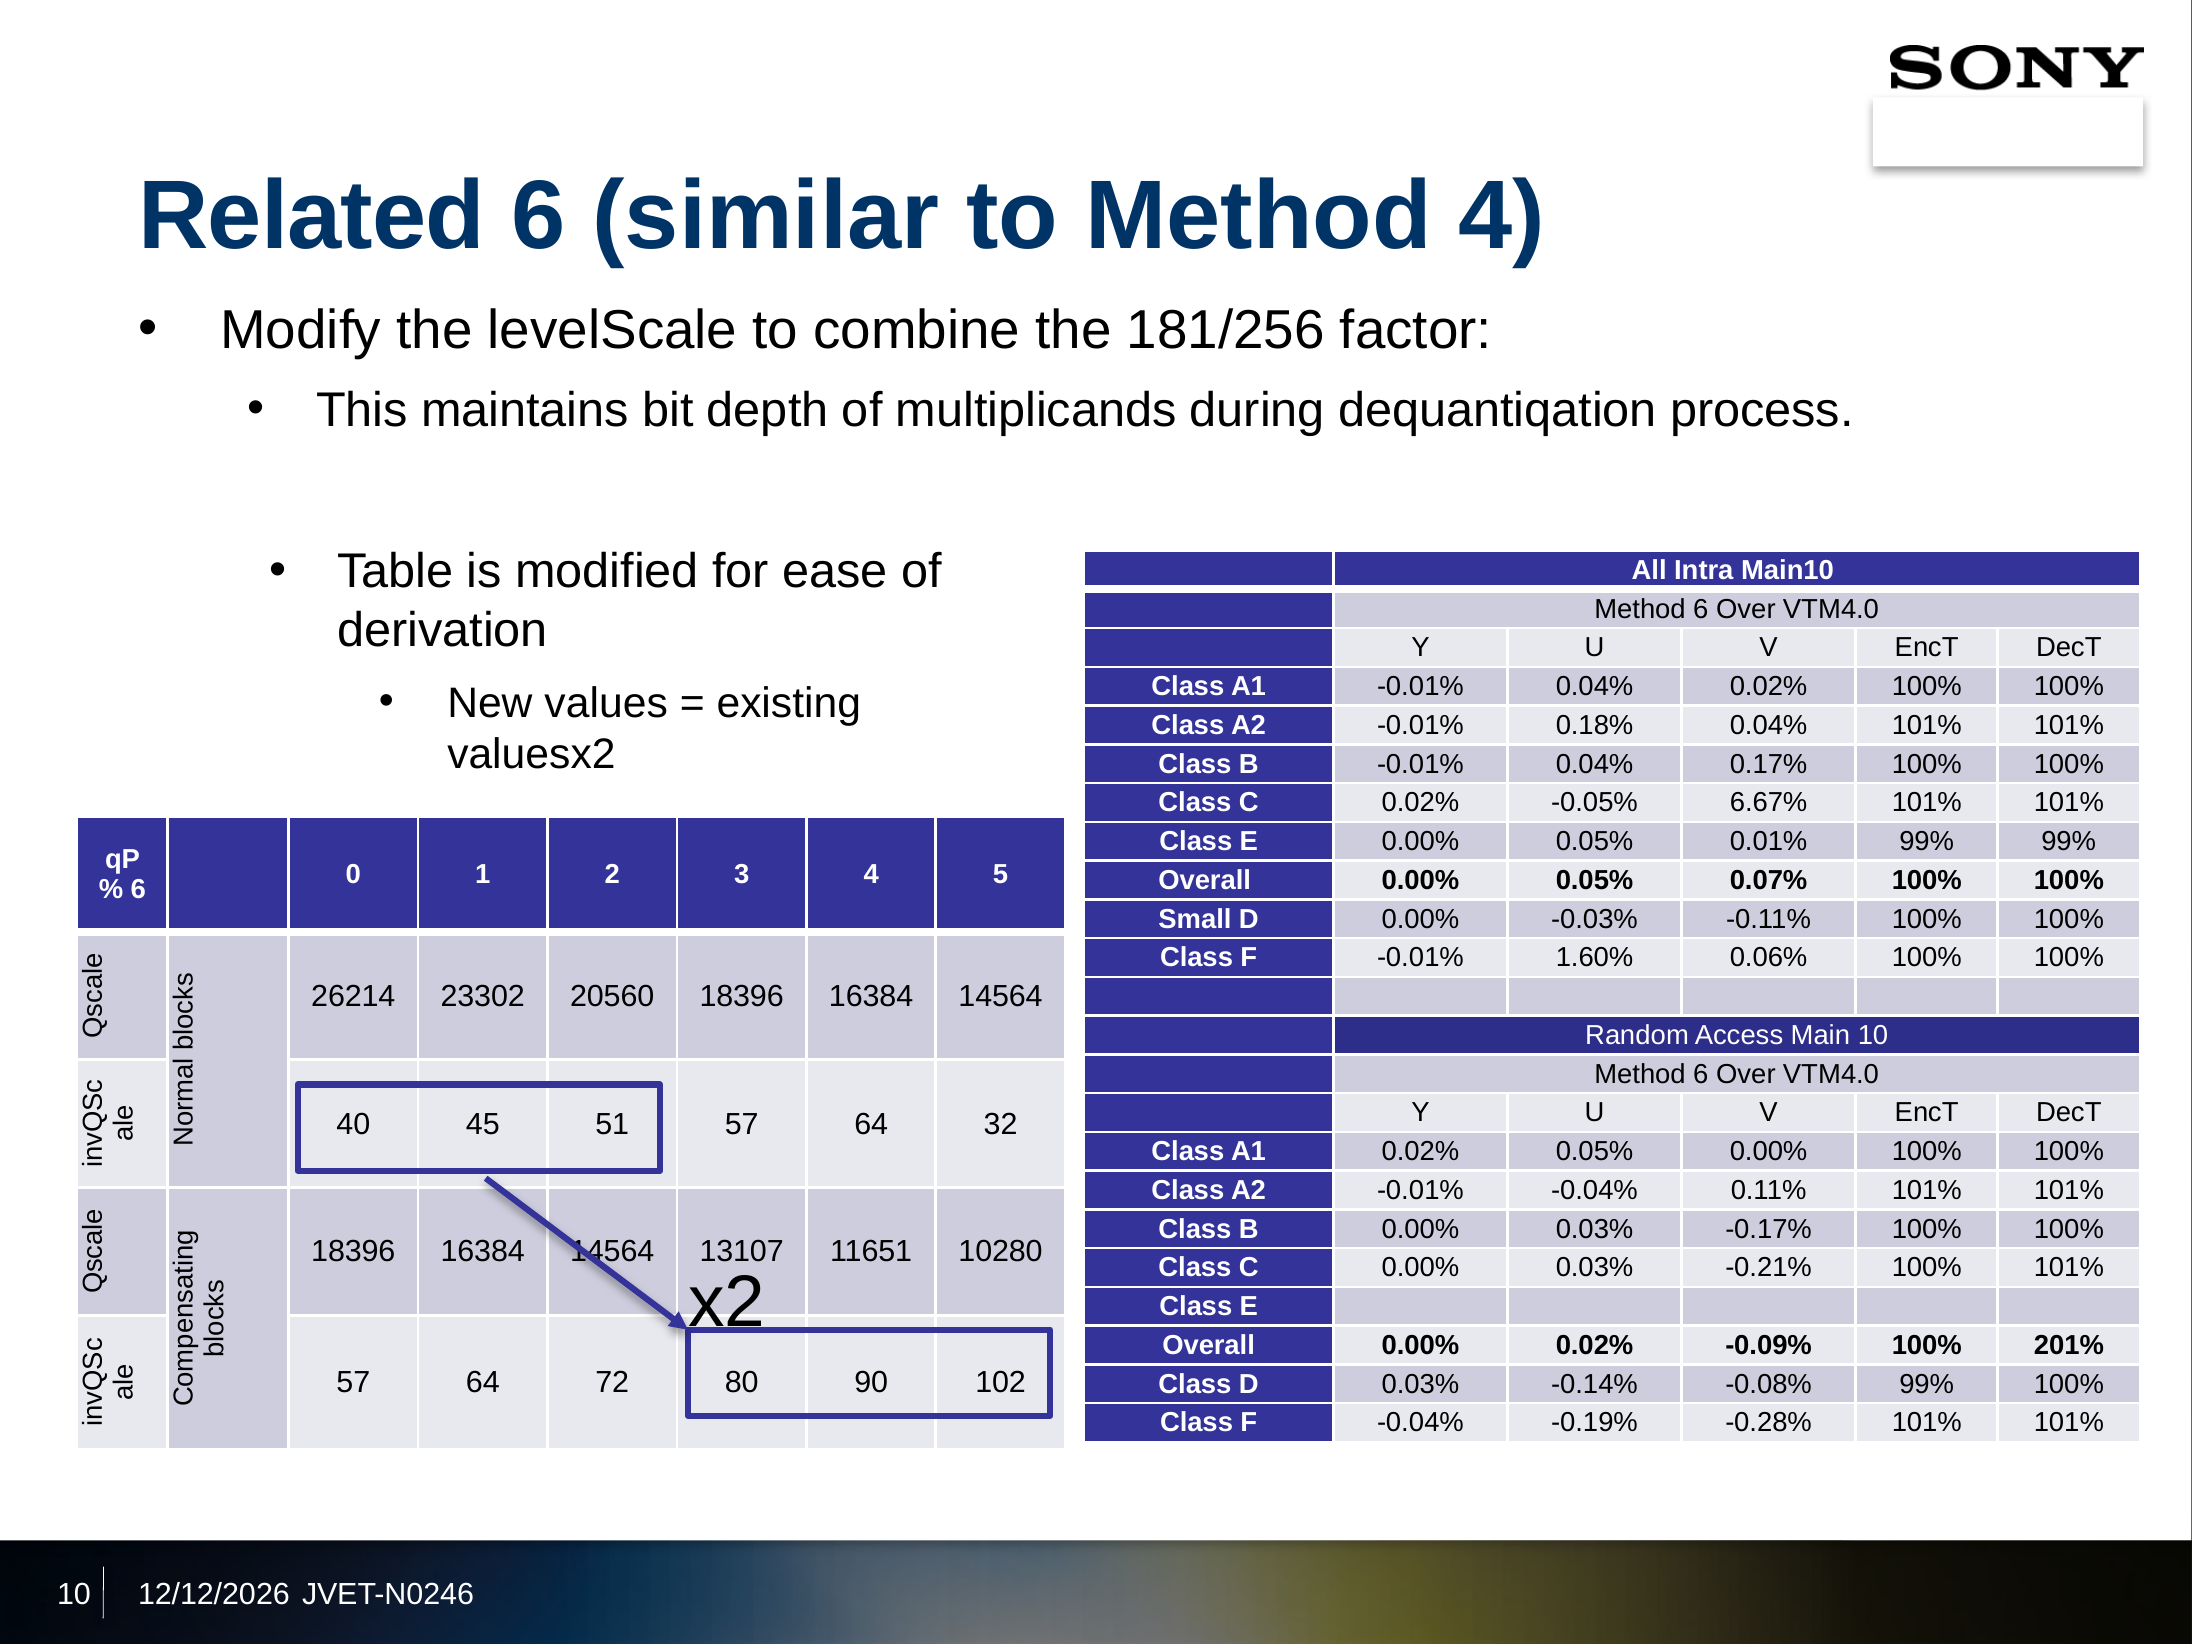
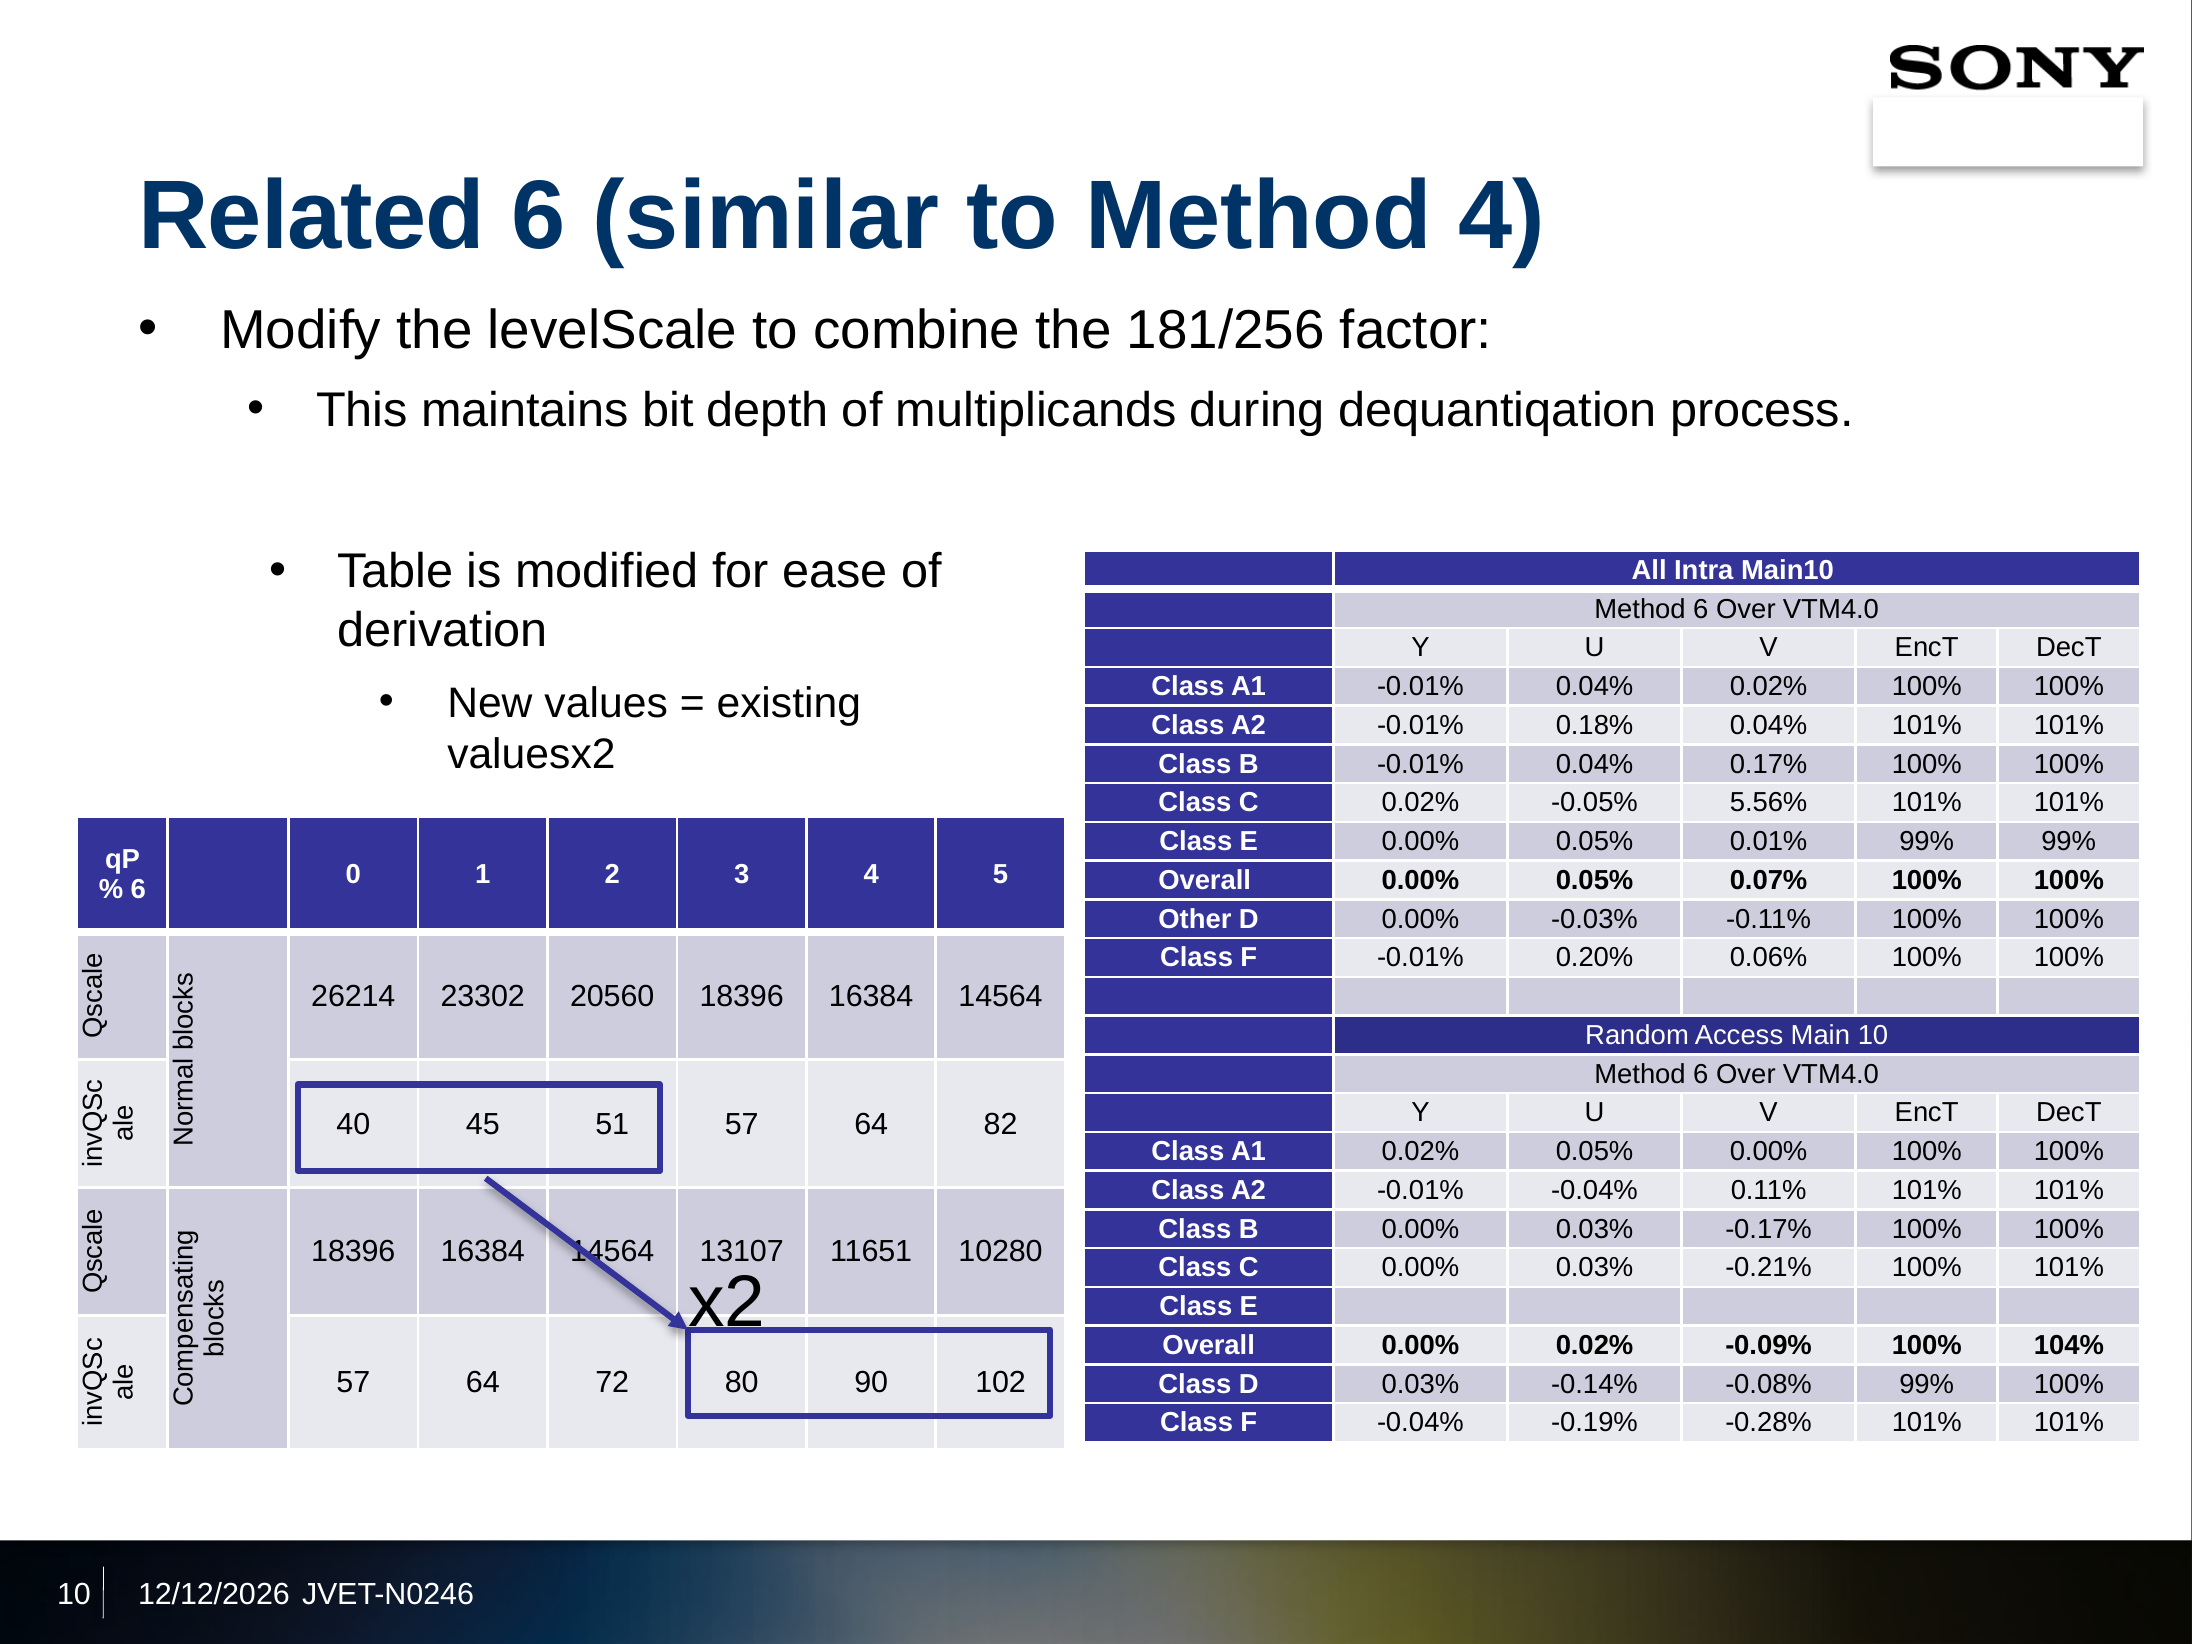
6.67%: 6.67% -> 5.56% (1769, 803)
Small: Small -> Other (1195, 919)
1.60%: 1.60% -> 0.20% (1595, 958)
32: 32 -> 82 (1001, 1124)
201%: 201% -> 104% (2069, 1345)
